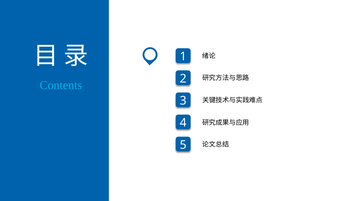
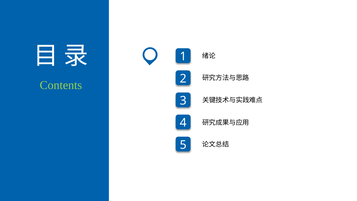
Contents colour: light blue -> light green (61, 85)
